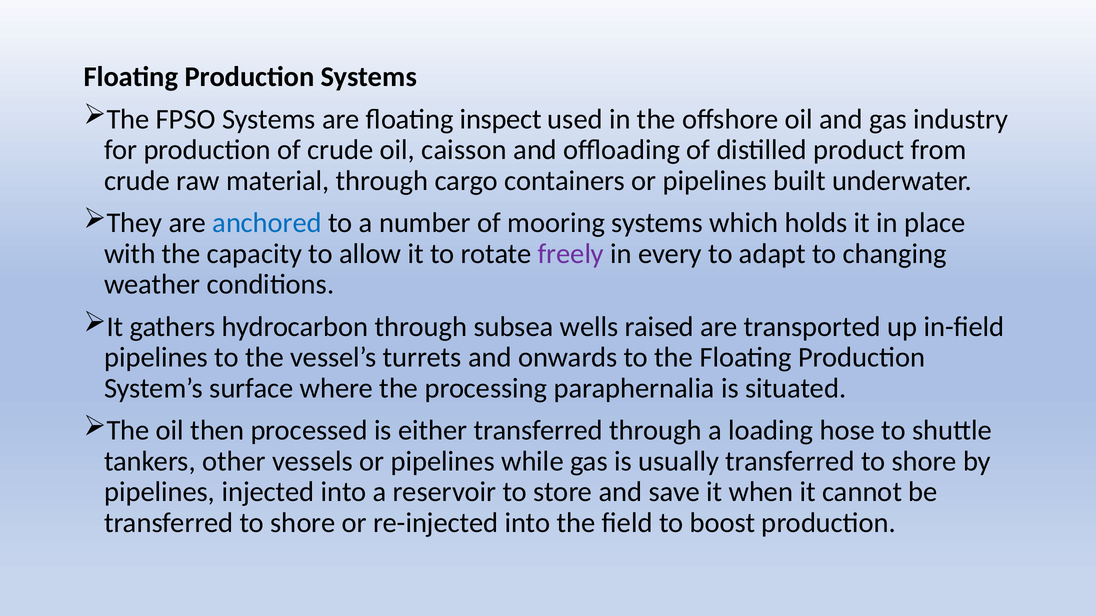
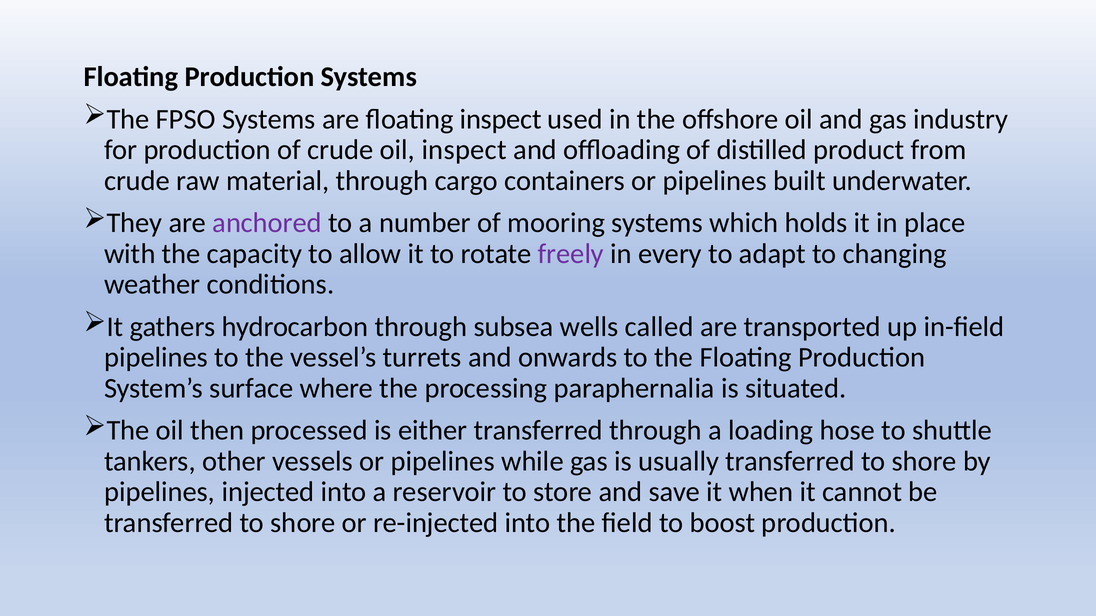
oil caisson: caisson -> inspect (464, 150)
anchored colour: blue -> purple (267, 223)
raised: raised -> called (659, 327)
